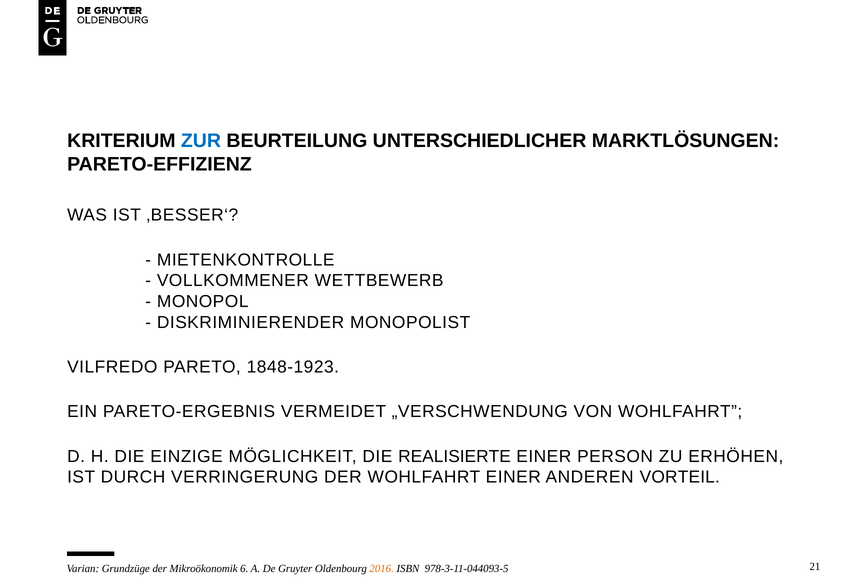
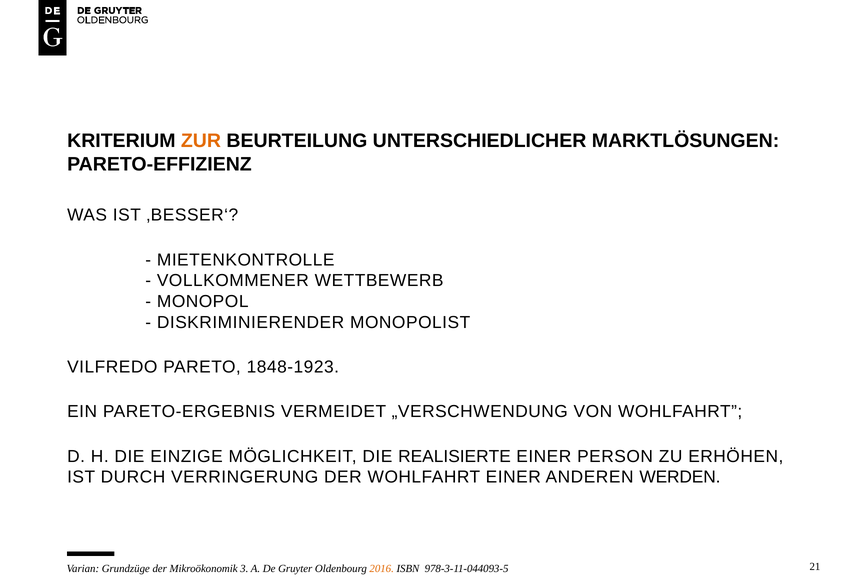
ZUR colour: blue -> orange (201, 141)
VORTEIL: VORTEIL -> WERDEN (680, 477)
6: 6 -> 3 (244, 568)
